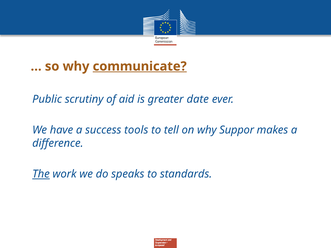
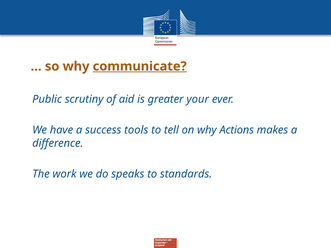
date: date -> your (198, 99)
Suppor: Suppor -> Actions (237, 130)
The underline: present -> none (41, 174)
